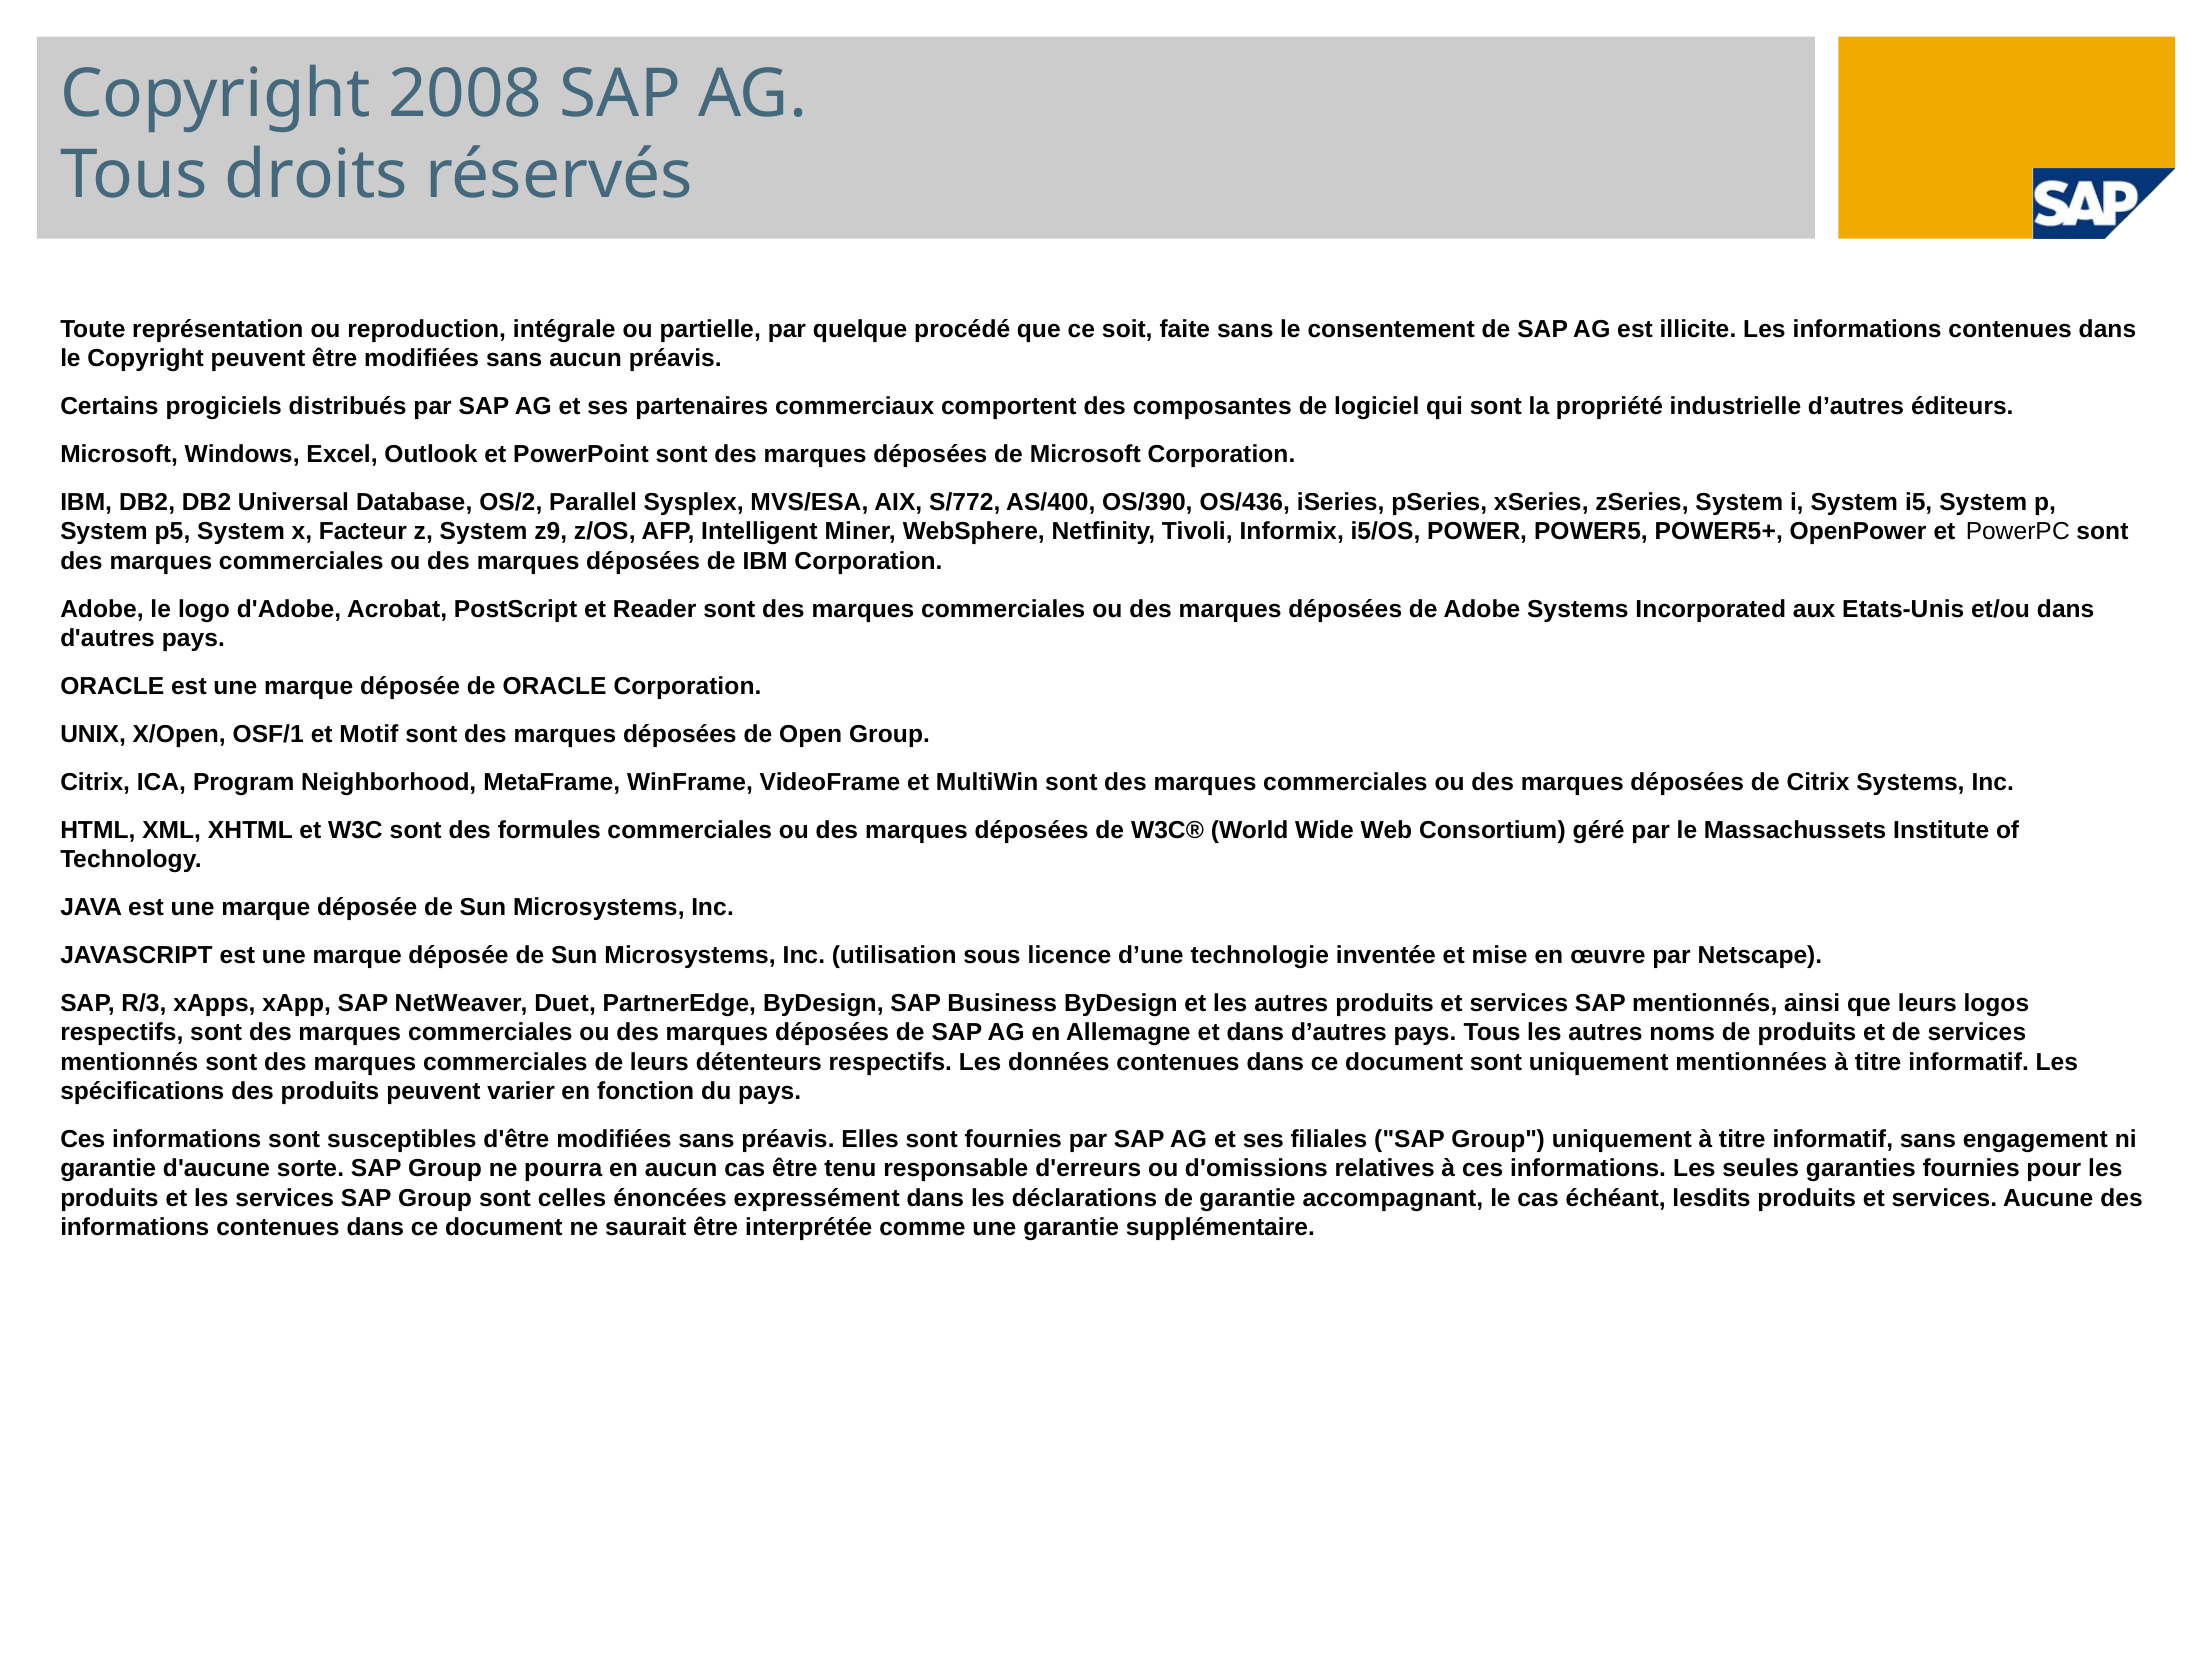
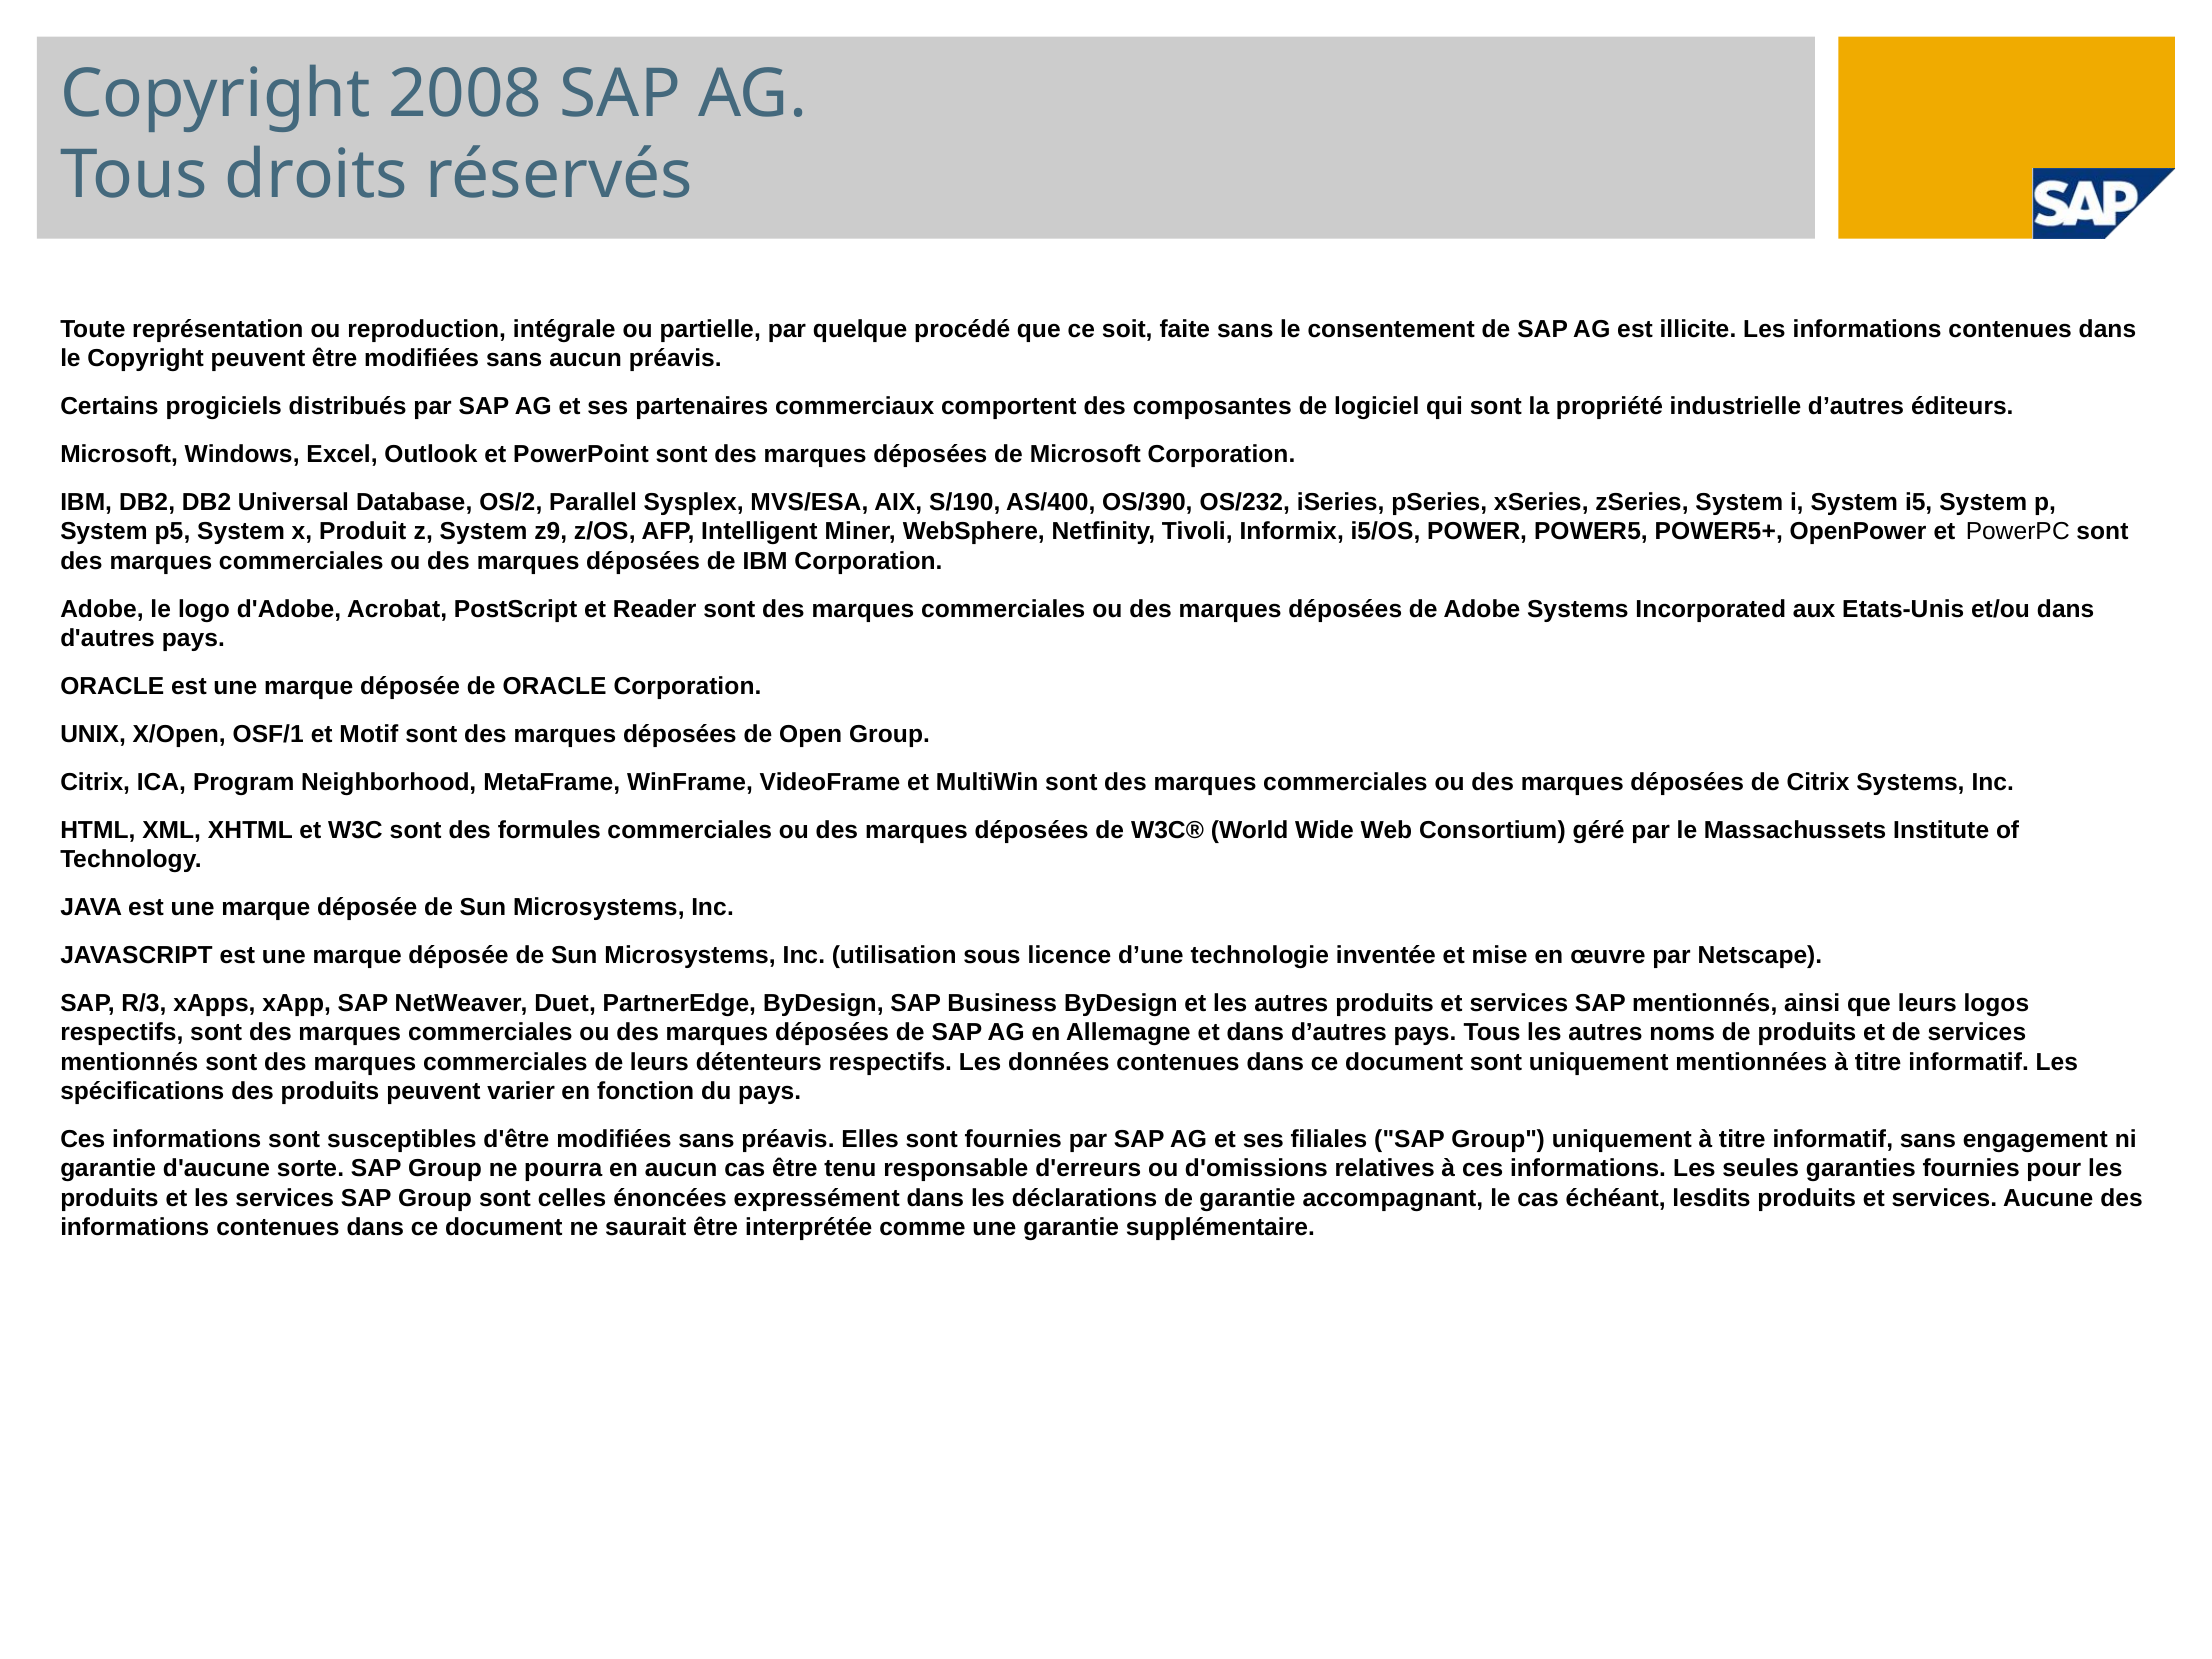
S/772: S/772 -> S/190 (965, 502)
OS/436: OS/436 -> OS/232 (1245, 502)
Facteur: Facteur -> Produit (363, 532)
